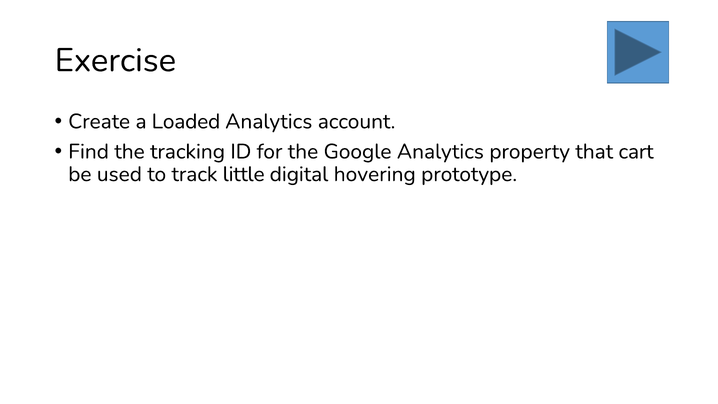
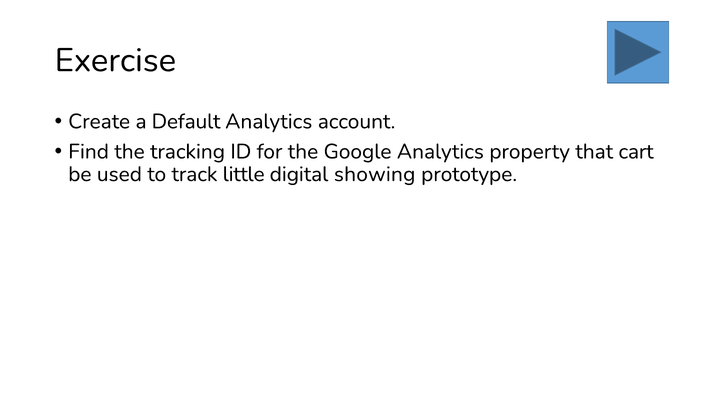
Loaded: Loaded -> Default (186, 121)
hovering: hovering -> showing (375, 174)
